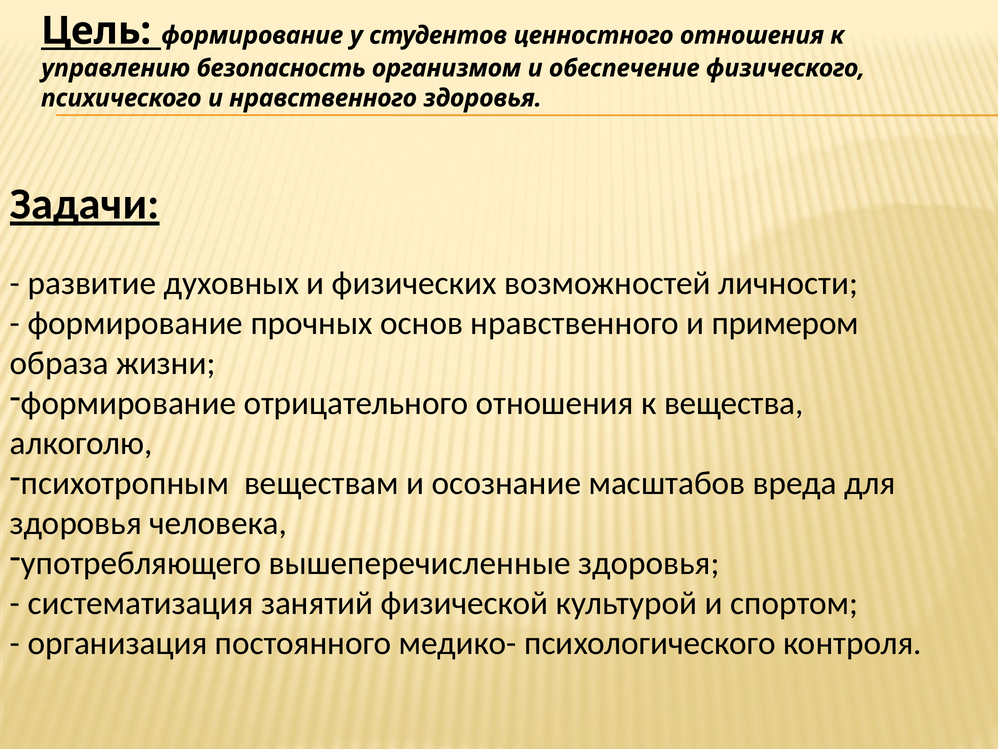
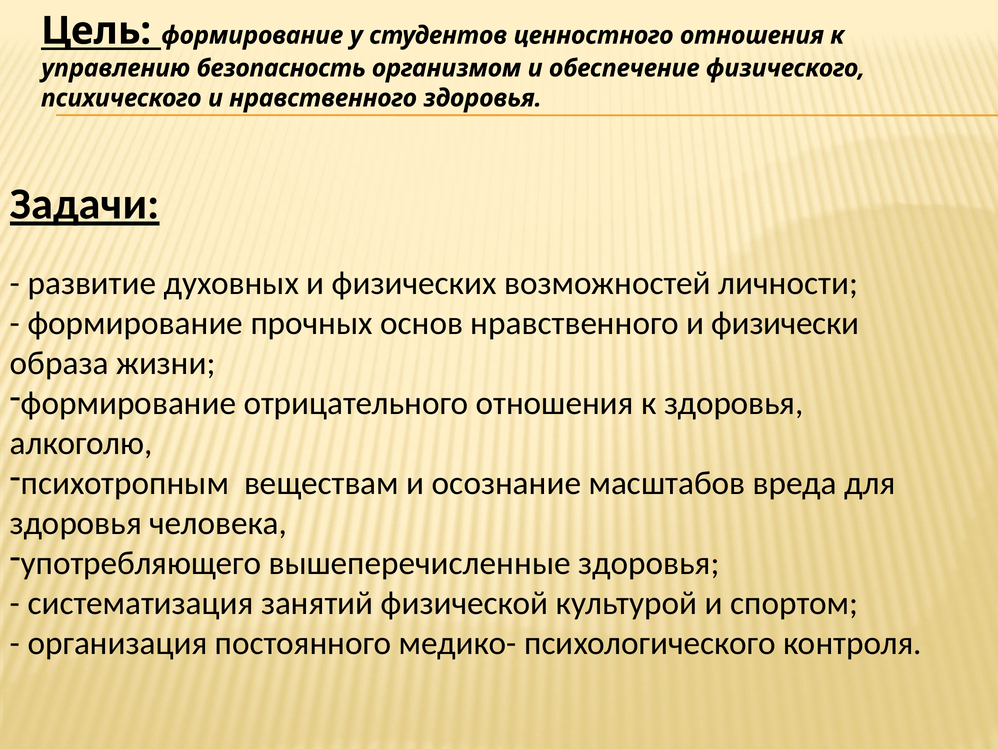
примером: примером -> физически (785, 323)
к вещества: вещества -> здоровья (734, 403)
